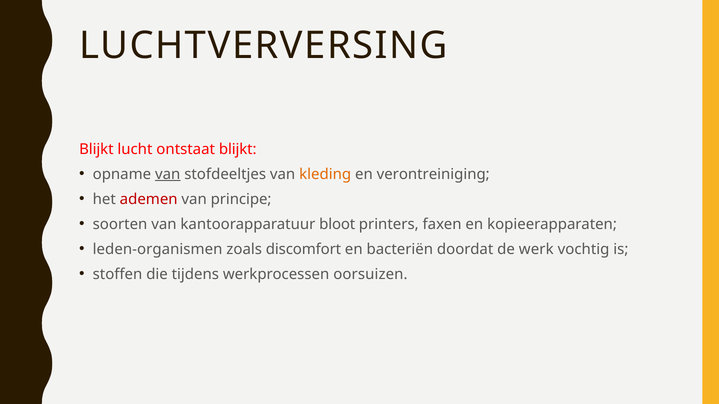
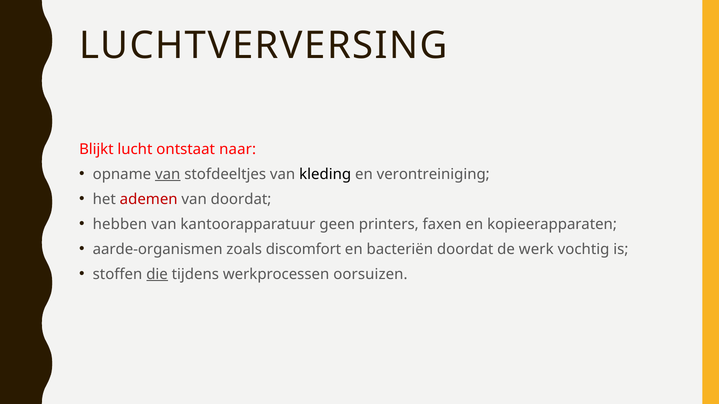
ontstaat blijkt: blijkt -> naar (238, 149)
kleding colour: orange -> black (325, 174)
van principe: principe -> doordat (241, 199)
soorten: soorten -> hebben (120, 224)
bloot: bloot -> geen (337, 224)
leden-organismen: leden-organismen -> aarde-organismen (158, 249)
die underline: none -> present (157, 275)
